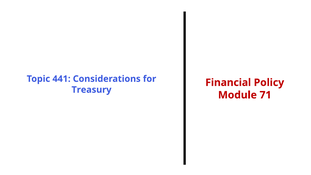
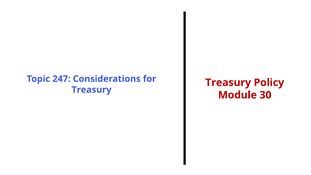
441: 441 -> 247 (61, 79)
Financial: Financial -> Treasury (228, 83)
71: 71 -> 30 (265, 95)
